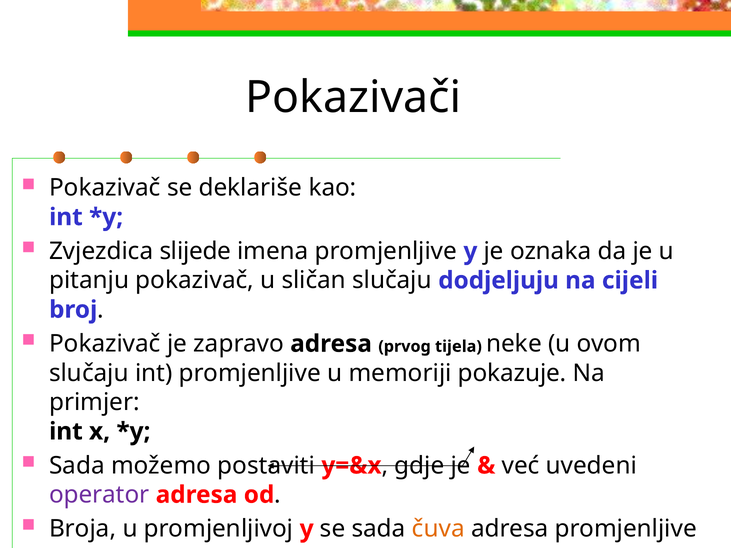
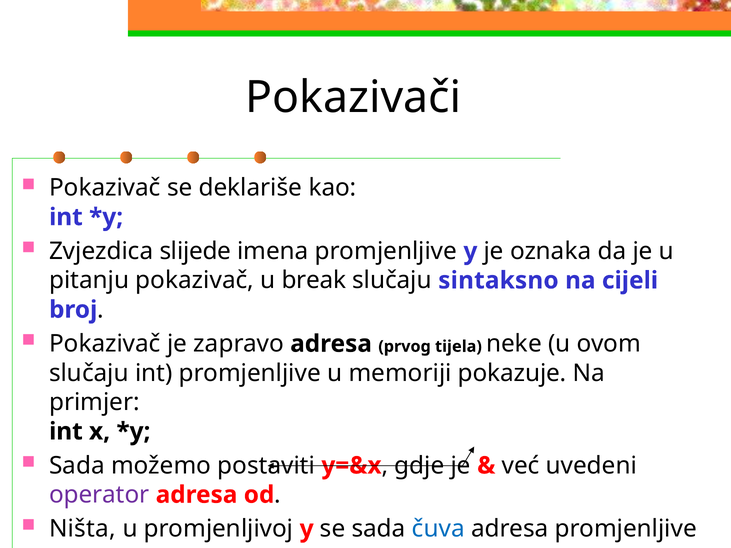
sličan: sličan -> break (314, 281)
dodjeljuju: dodjeljuju -> sintaksno (498, 281)
Broja: Broja -> Ništa (83, 529)
čuva colour: orange -> blue (438, 529)
